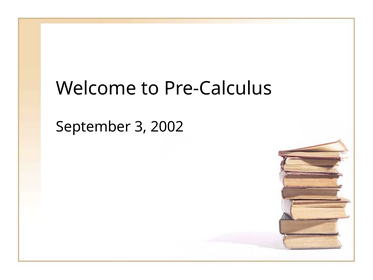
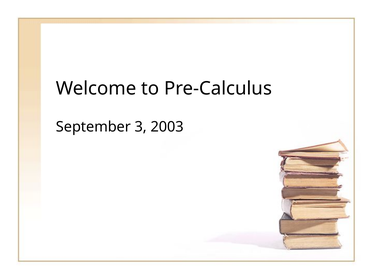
2002: 2002 -> 2003 (167, 127)
